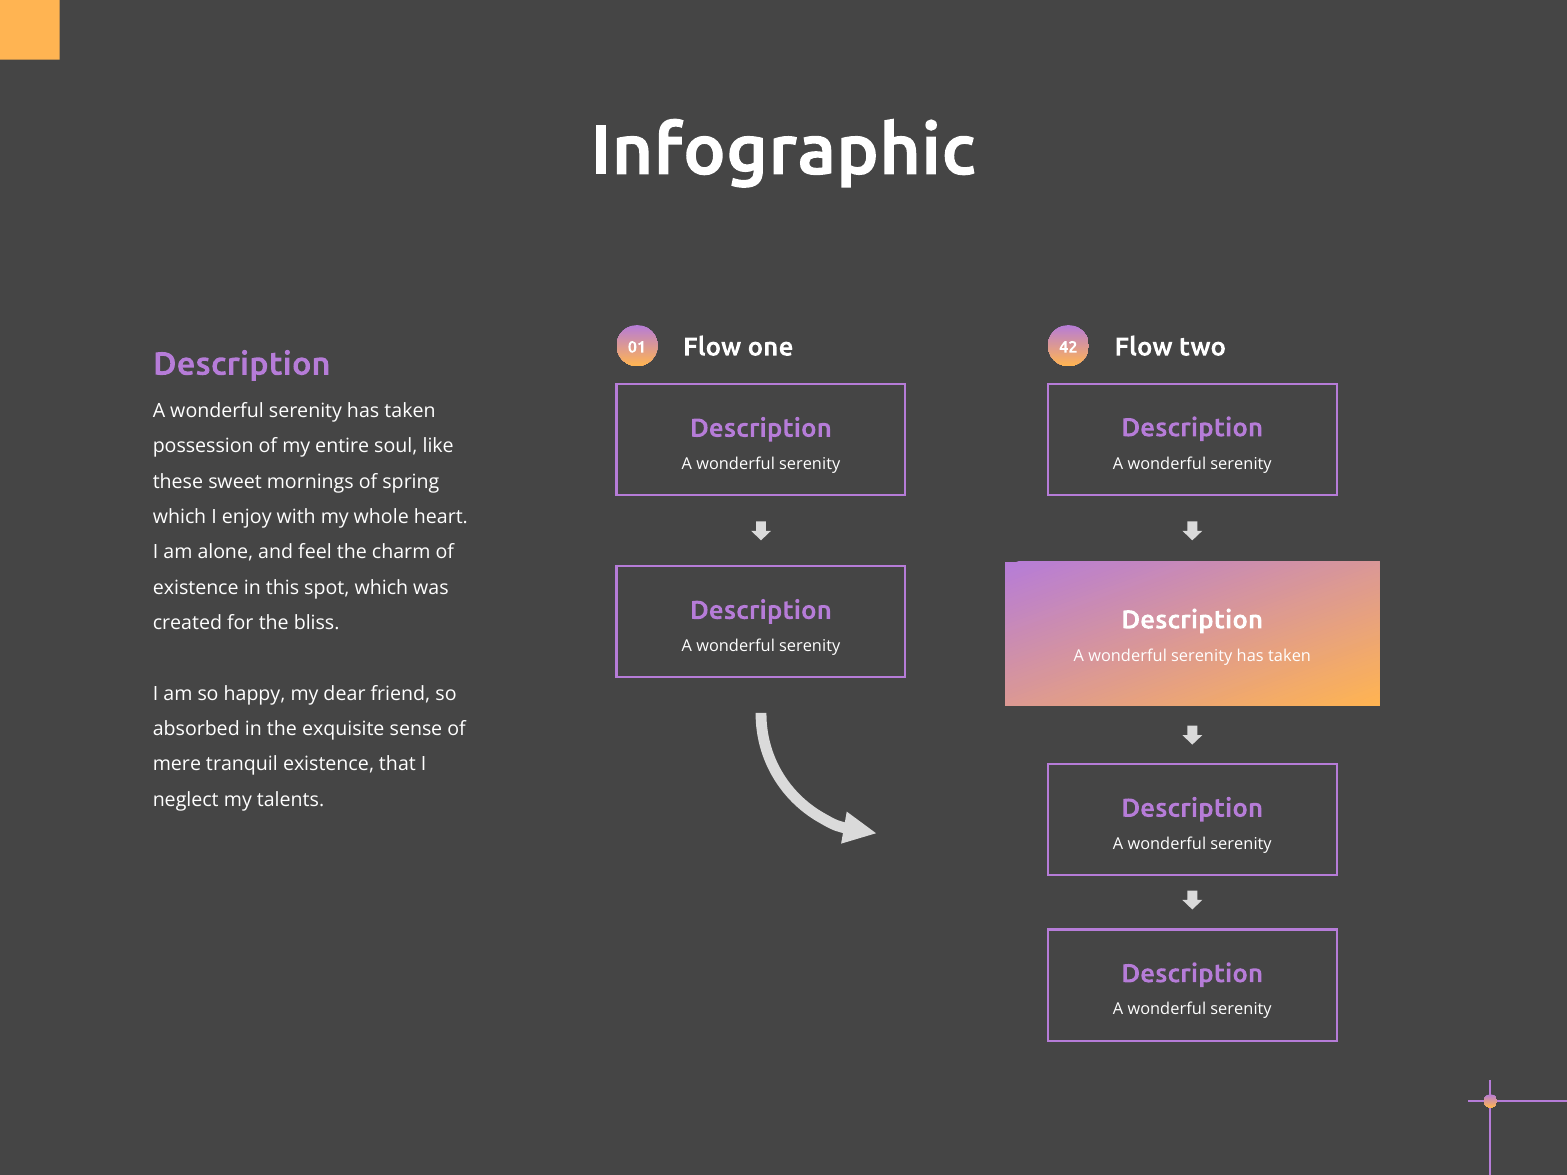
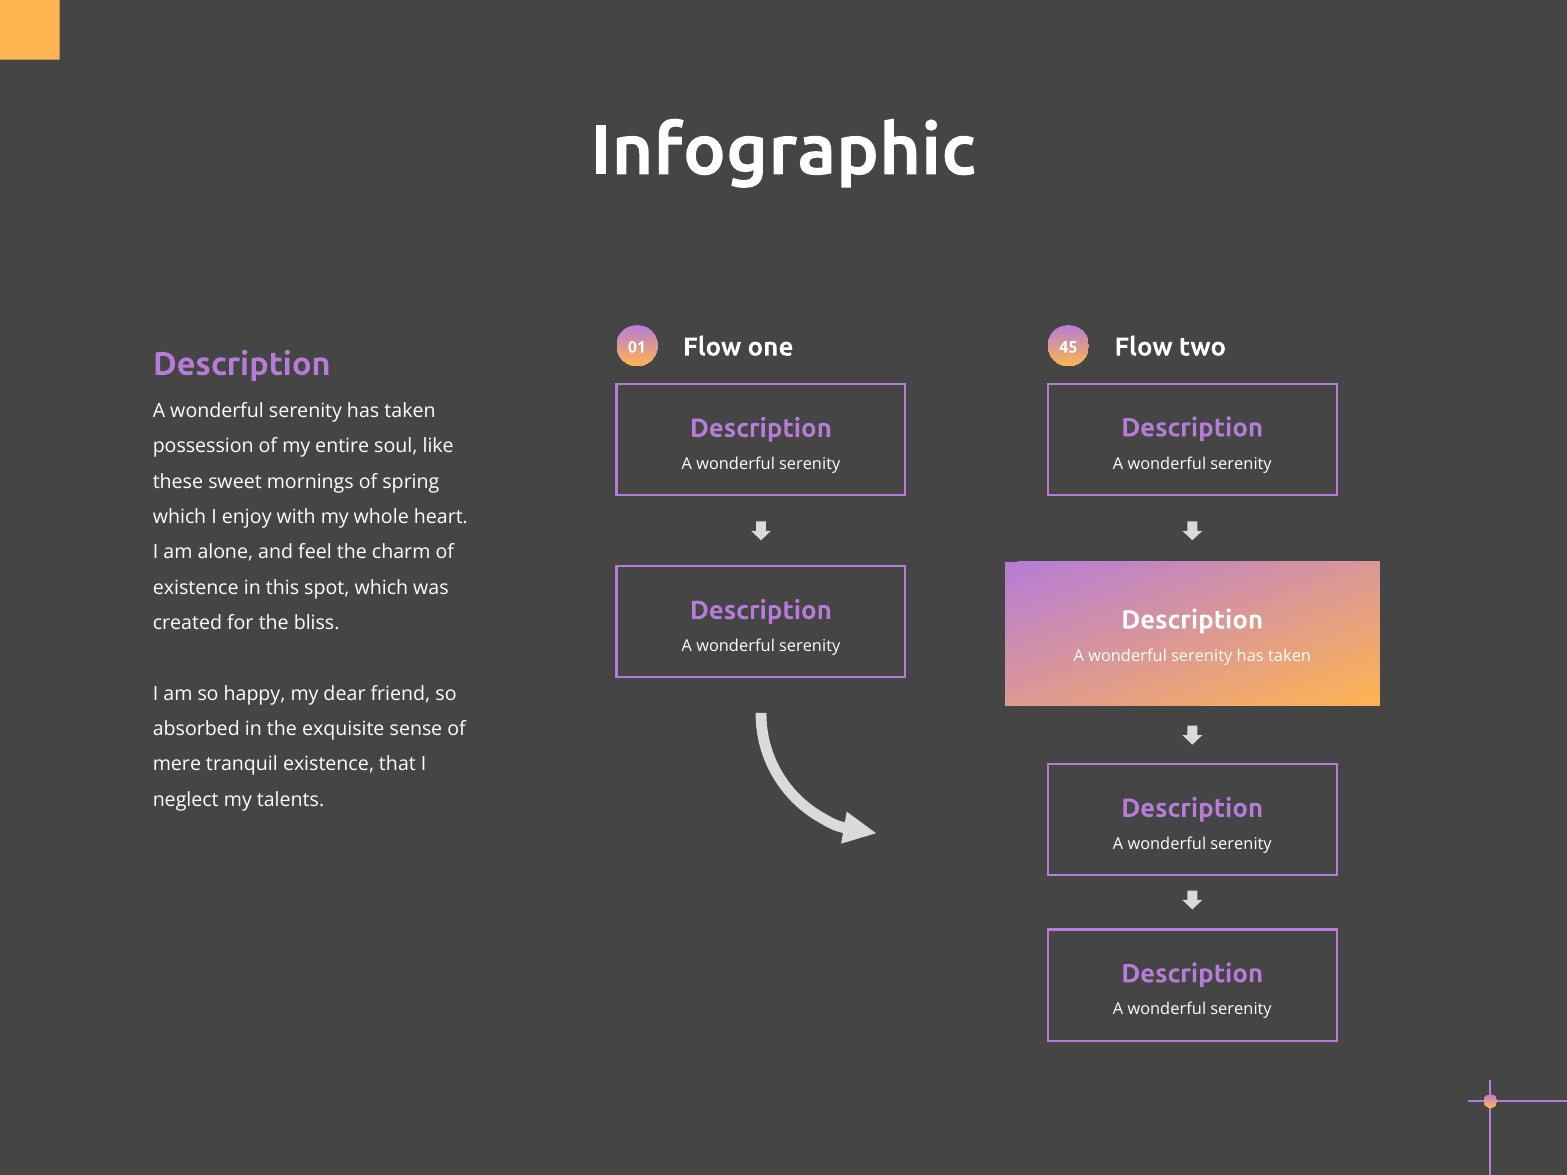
42: 42 -> 45 (1068, 347)
